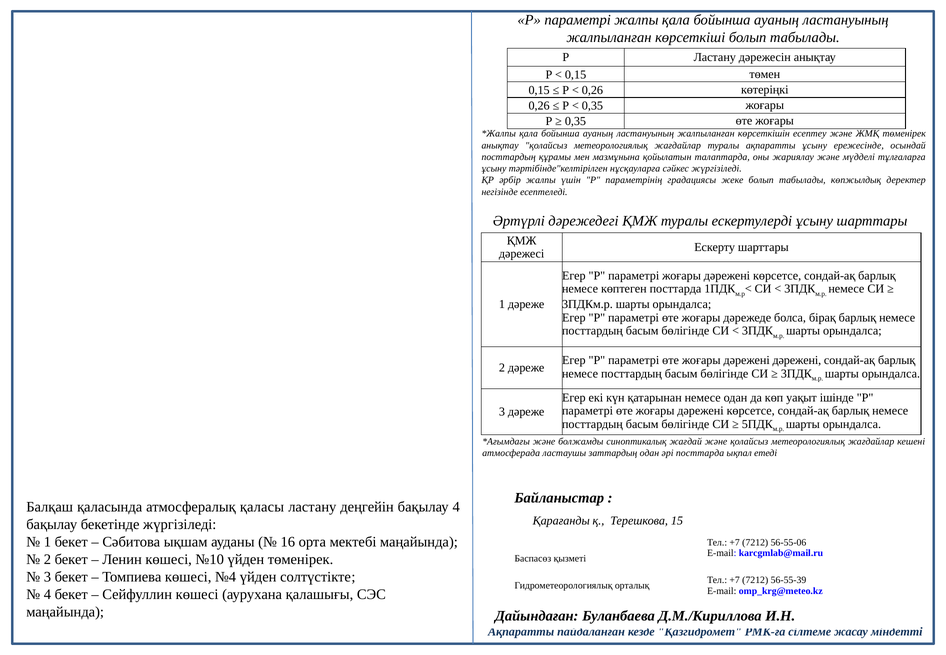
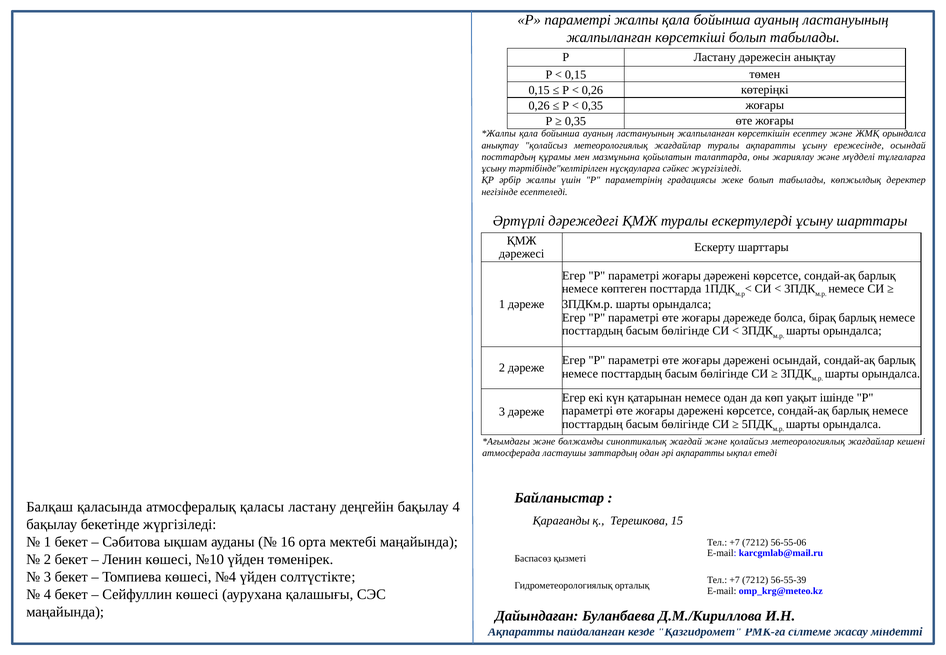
ЖМҚ төменірек: төменірек -> орындалса (904, 134)
дәрежені дәрежені: дәрежені -> осындай (797, 360)
әрі посттарда: посттарда -> ақпаратты (700, 453)
